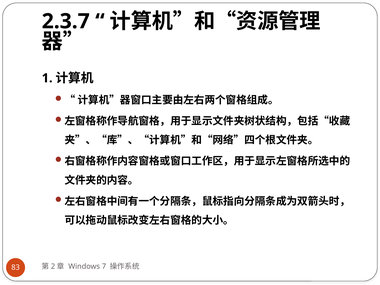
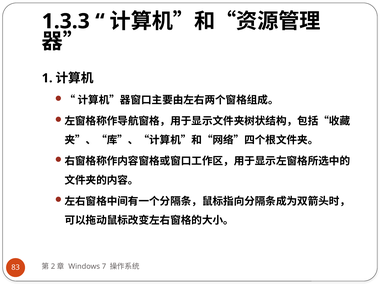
2.3.7: 2.3.7 -> 1.3.3 (66, 21)
